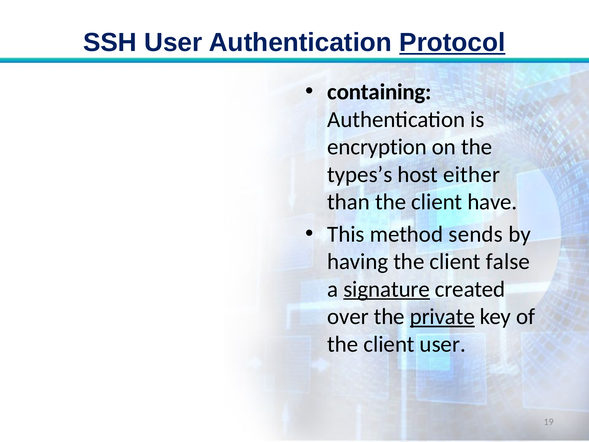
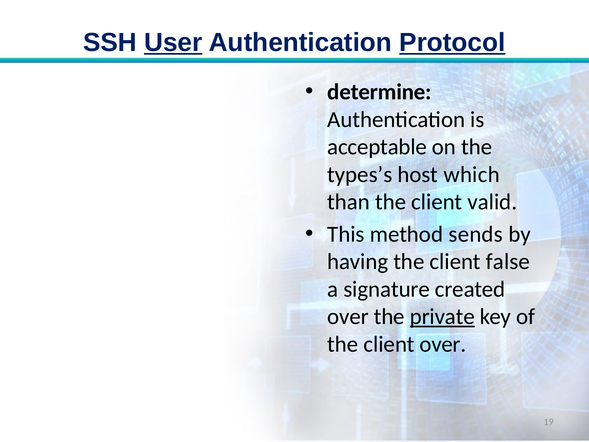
User underline: none -> present (173, 43)
containing: containing -> determine (379, 92)
encryption: encryption -> acceptable (377, 147)
either: either -> which (472, 174)
have: have -> valid (492, 202)
signature underline: present -> none (387, 289)
client user: user -> over (443, 344)
